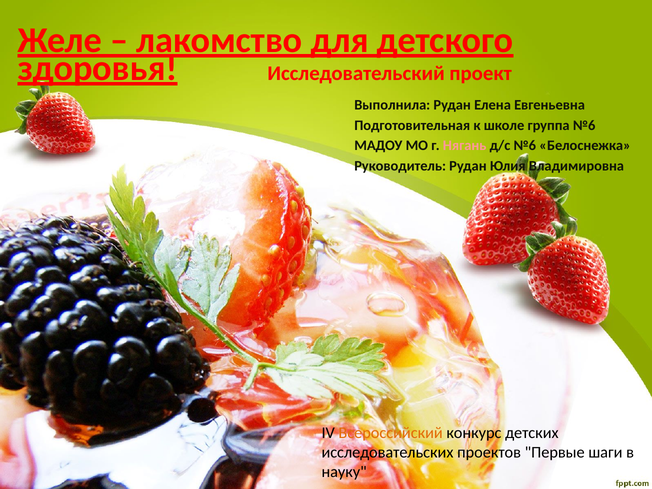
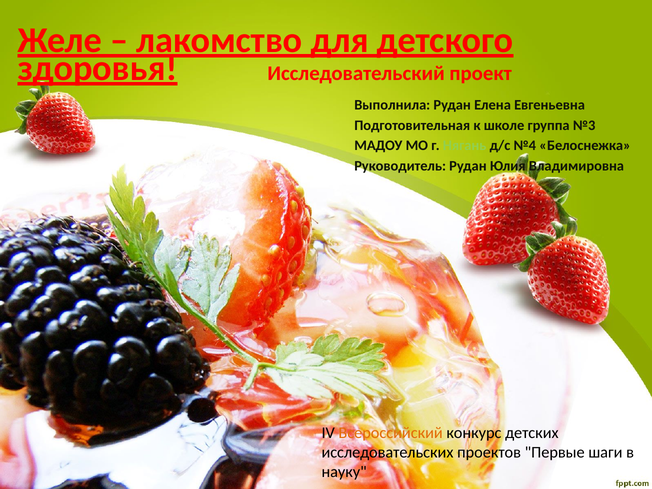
группа №6: №6 -> №3 (584, 125)
Нягань colour: pink -> light green (465, 145)
д/с №6: №6 -> №4 (525, 145)
